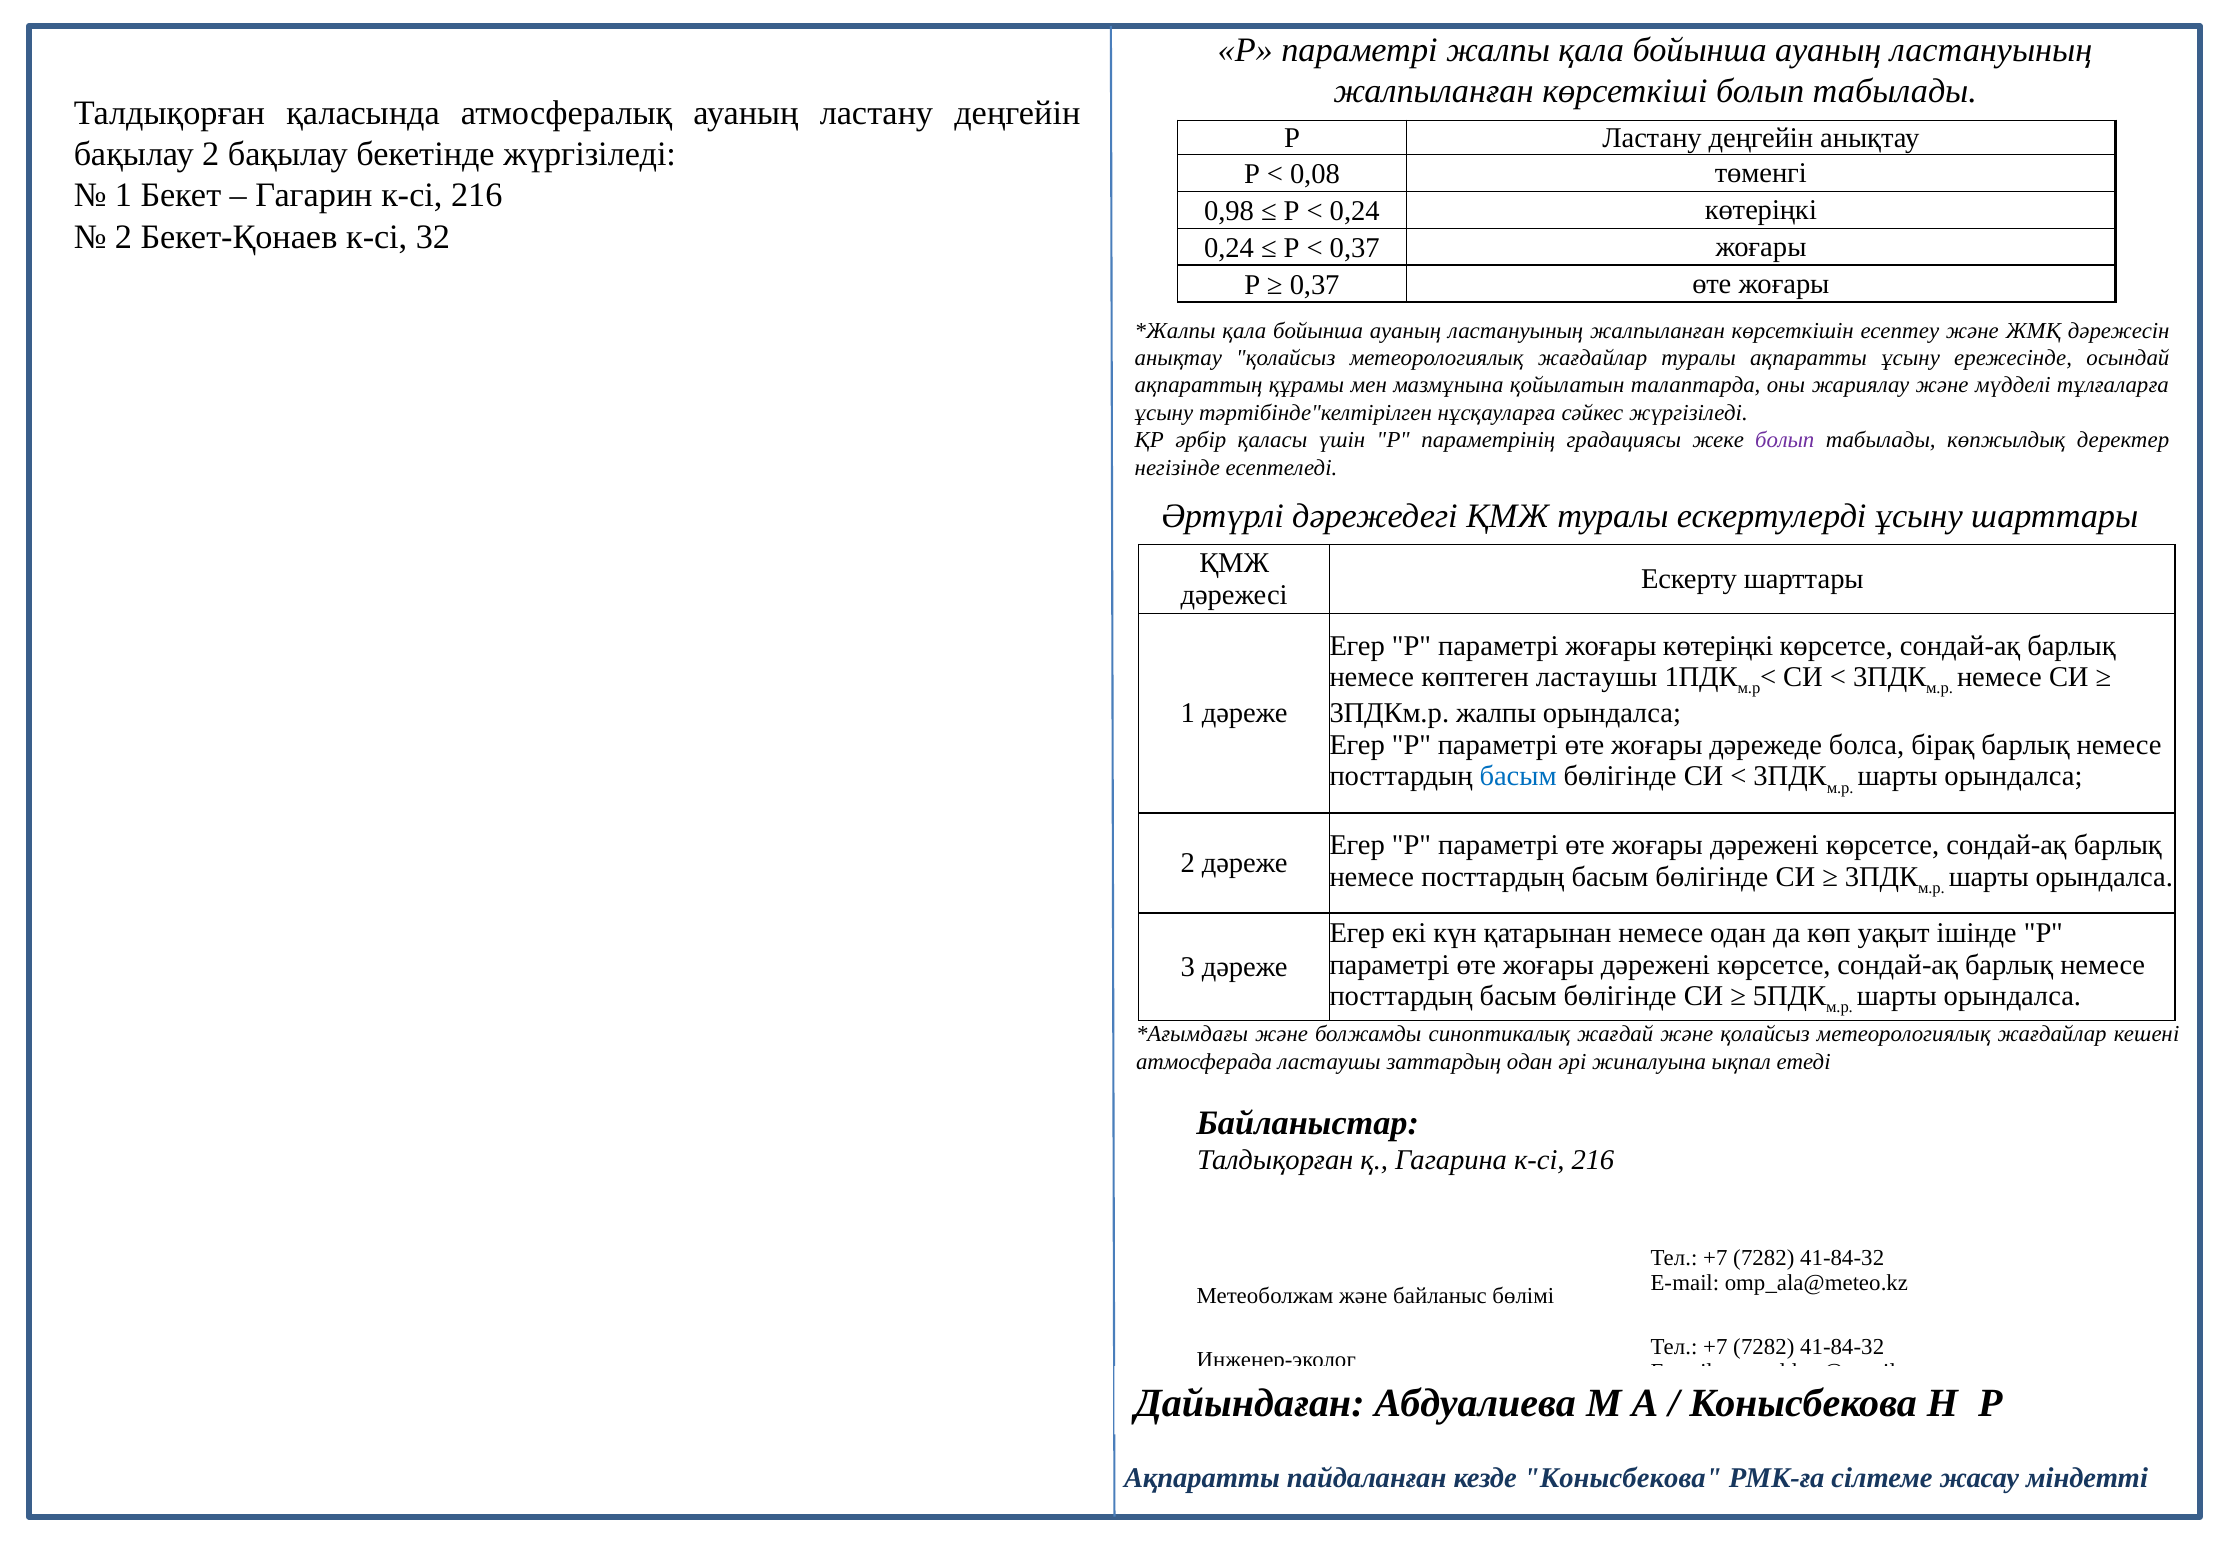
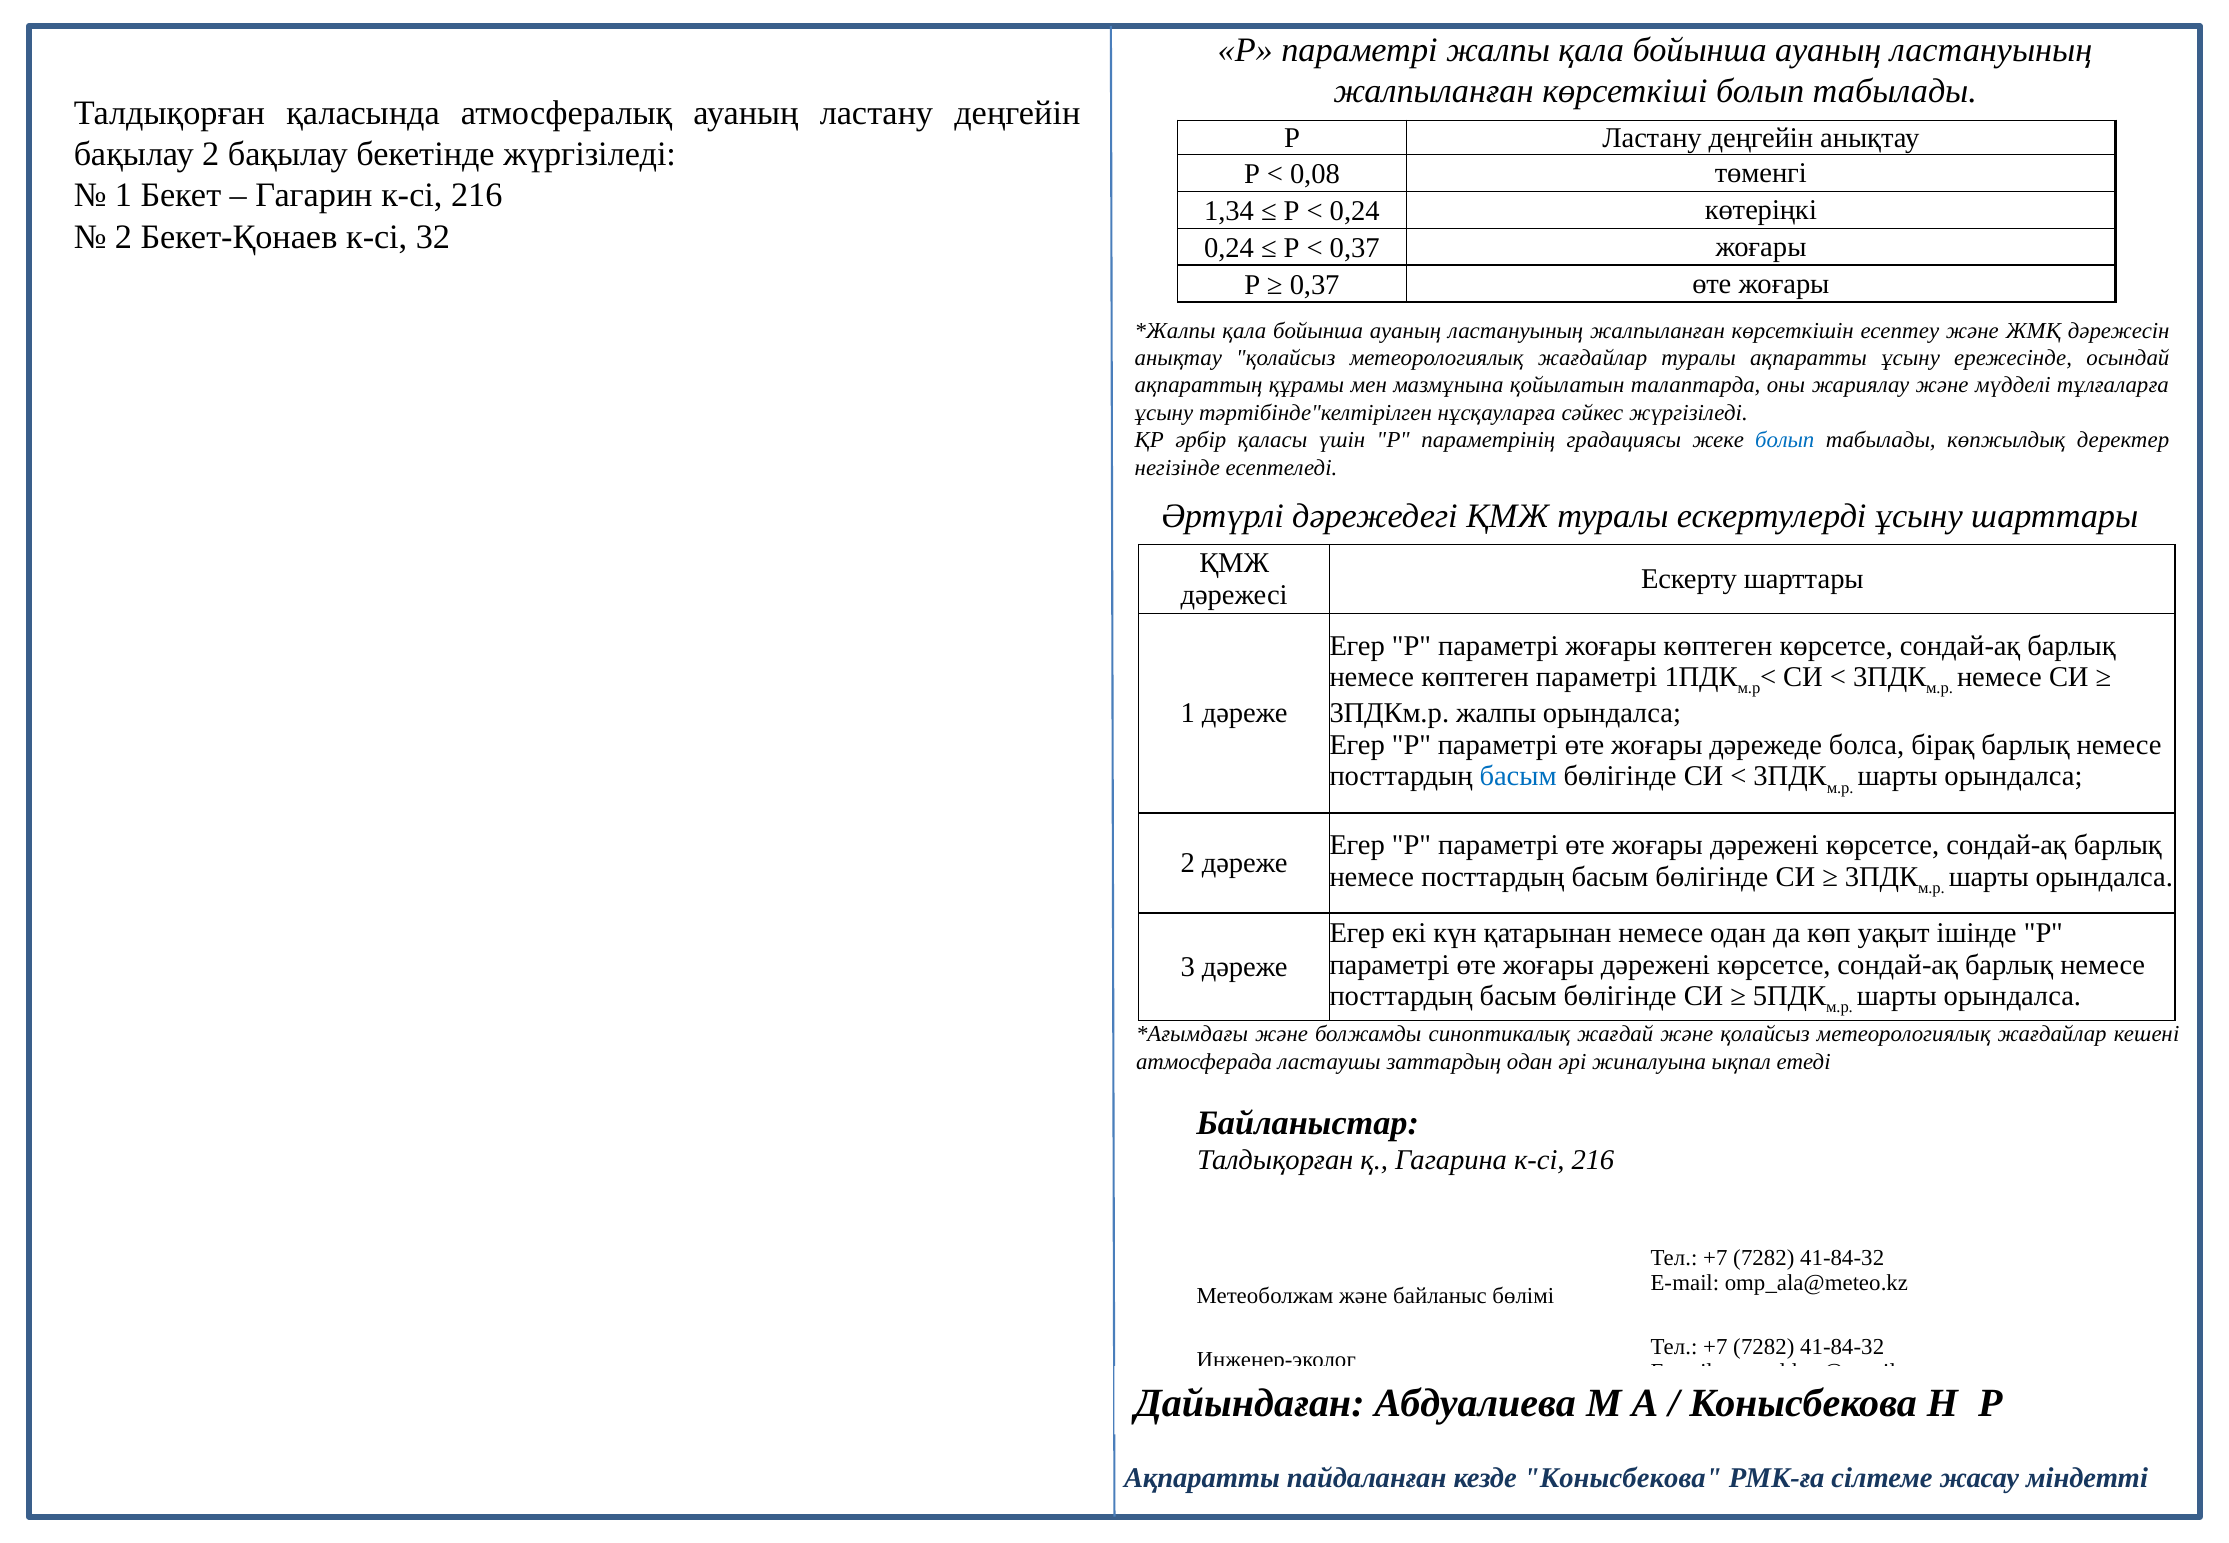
0,98: 0,98 -> 1,34 (1229, 211)
болып colour: purple -> blue (1785, 440)
жоғары көтеріңкі: көтеріңкі -> көптеген (1718, 646)
көптеген ластаушы: ластаушы -> параметрі (1597, 677)
